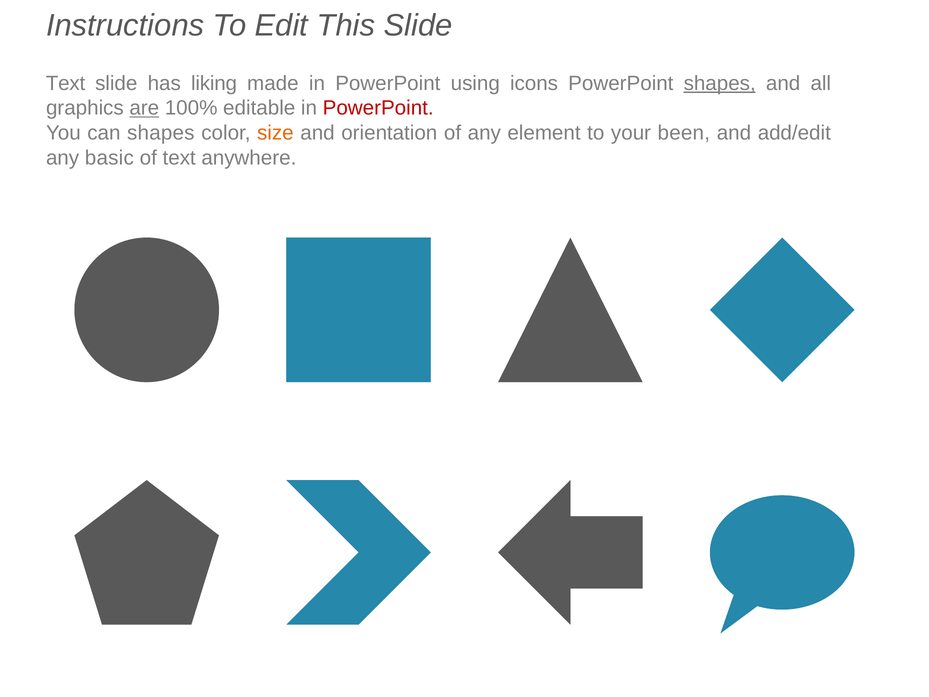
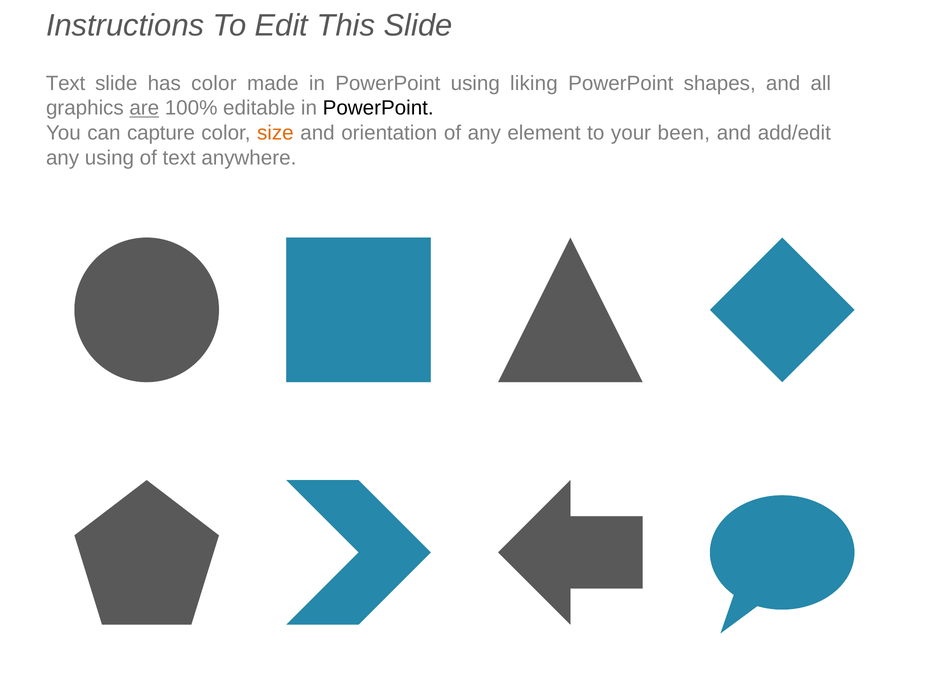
has liking: liking -> color (214, 83)
icons: icons -> liking (534, 83)
shapes underline: present -> none (720, 83)
PowerPoint colour: red -> black (378, 108)
can shapes: shapes -> capture (161, 133)
any basic: basic -> using (109, 158)
